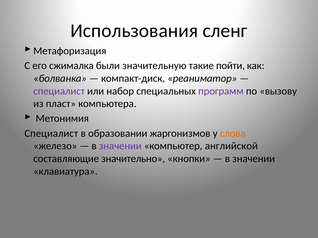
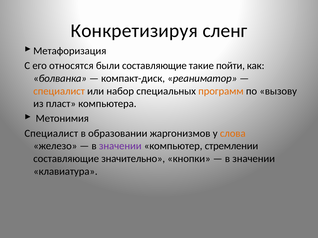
Использования: Использования -> Конкретизируя (134, 31)
сжималка: сжималка -> относятся (71, 66)
были значительную: значительную -> составляющие (154, 66)
специалист colour: purple -> orange (59, 91)
программ colour: purple -> orange (221, 91)
английской: английской -> стремлении (231, 146)
